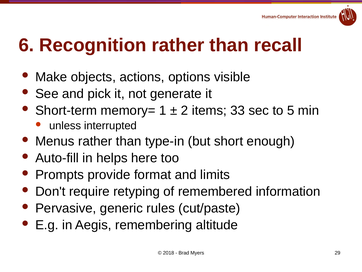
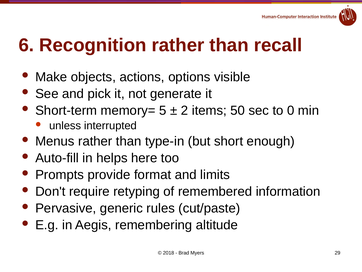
1: 1 -> 5 (163, 110)
33: 33 -> 50 (238, 110)
5: 5 -> 0 (291, 110)
